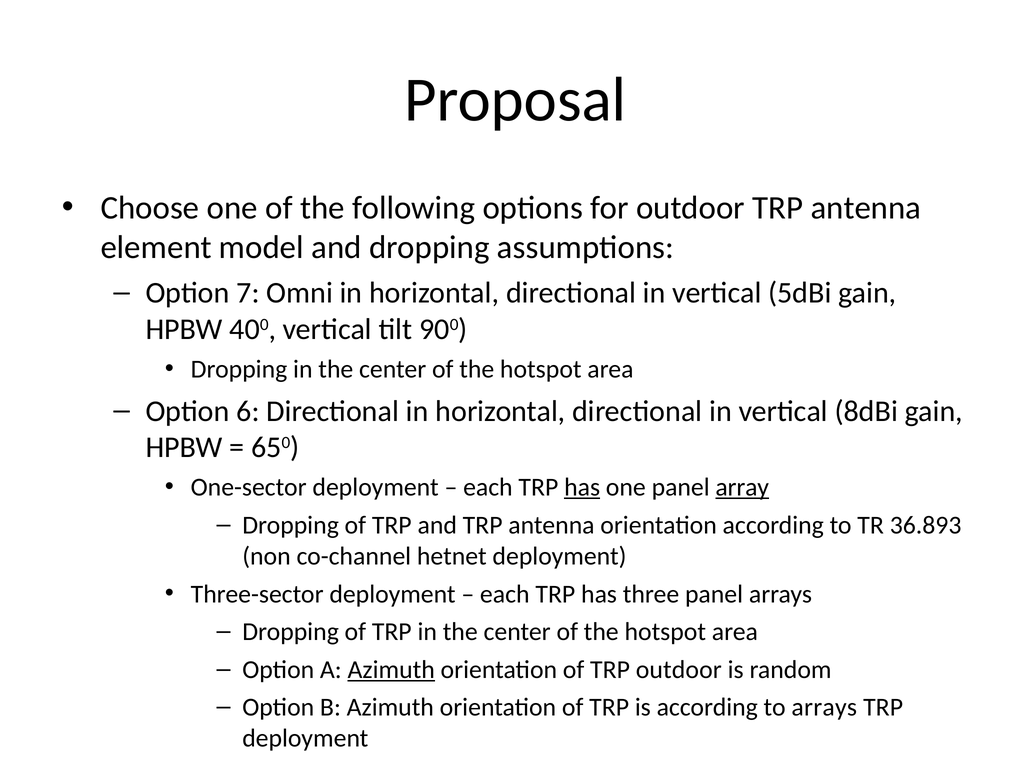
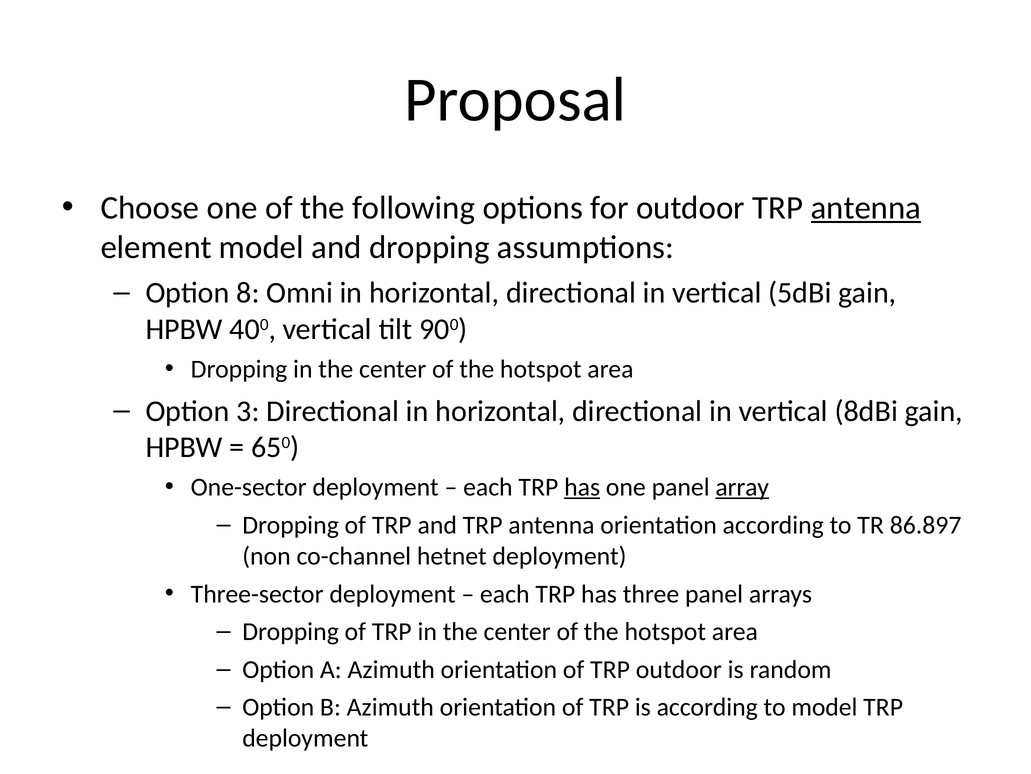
antenna underline: none -> present (866, 208)
7: 7 -> 8 (248, 293)
6: 6 -> 3 (248, 411)
36.893: 36.893 -> 86.897 (926, 525)
Azimuth underline: present -> none (391, 669)
to arrays: arrays -> model (824, 707)
